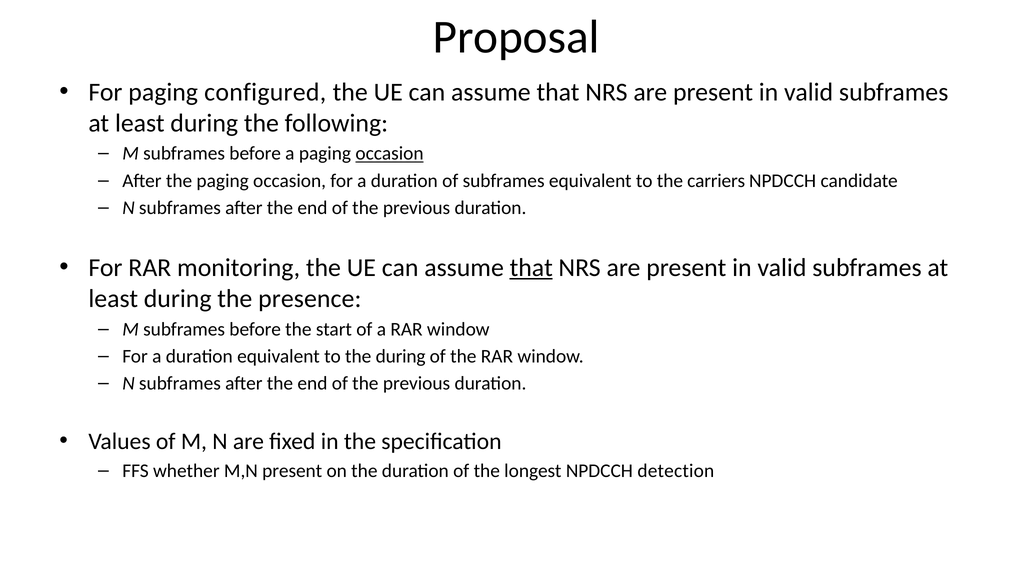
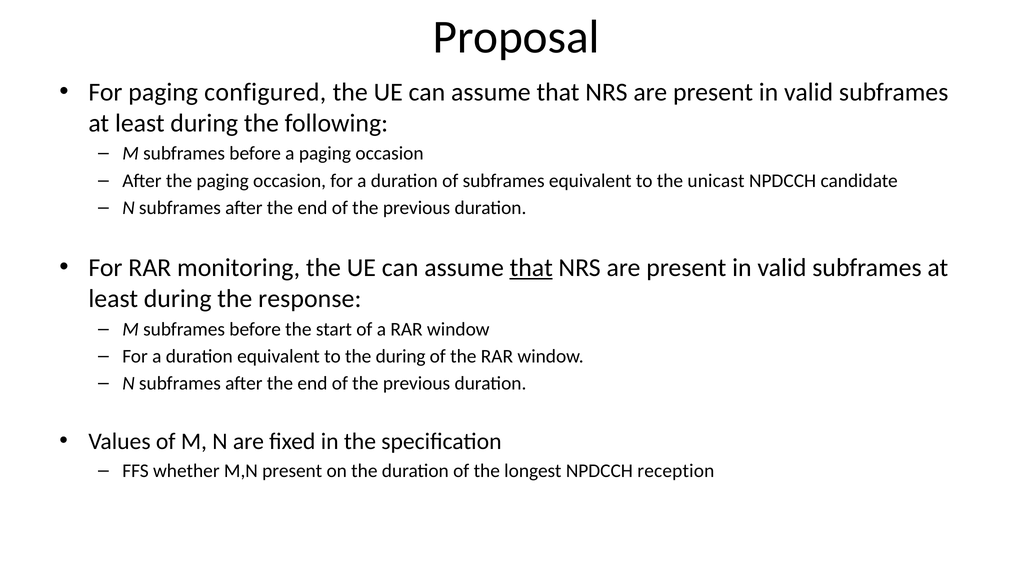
occasion underline: present -> none (390, 154)
carriers: carriers -> unicast (716, 181)
presence: presence -> response (310, 299)
detection: detection -> reception (676, 471)
